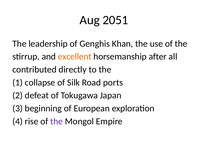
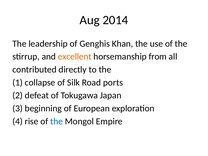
2051: 2051 -> 2014 (115, 20)
after: after -> from (158, 57)
the colour: purple -> blue (57, 121)
